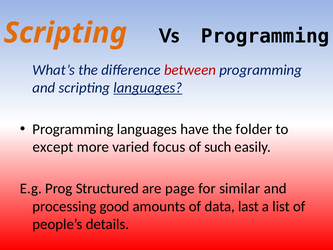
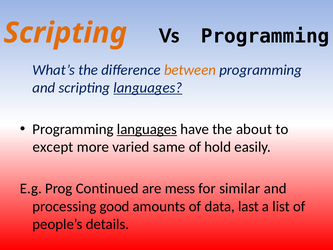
between colour: red -> orange (190, 70)
languages underline: none -> present (147, 129)
folder: folder -> about (254, 129)
focus: focus -> same (169, 147)
such: such -> hold (218, 147)
Structured: Structured -> Continued (107, 188)
page: page -> mess (180, 188)
